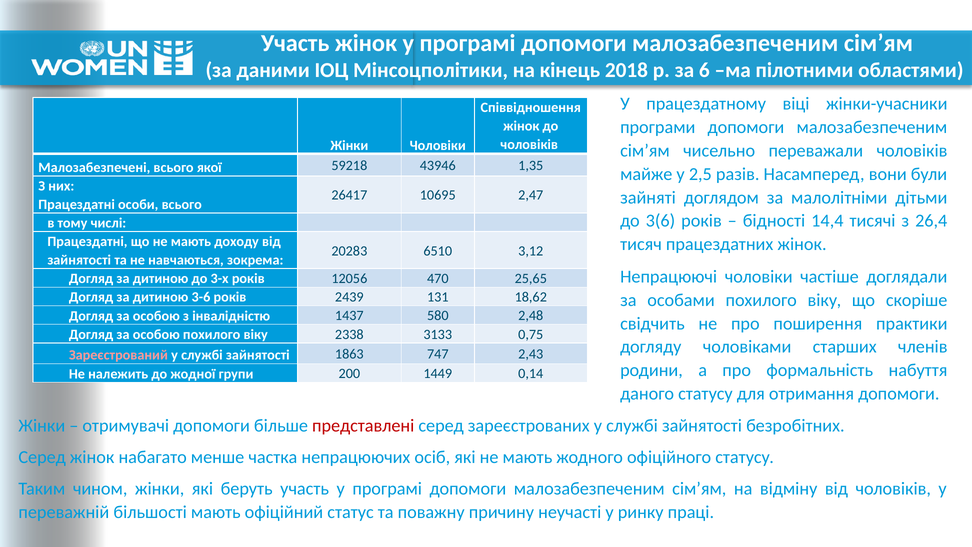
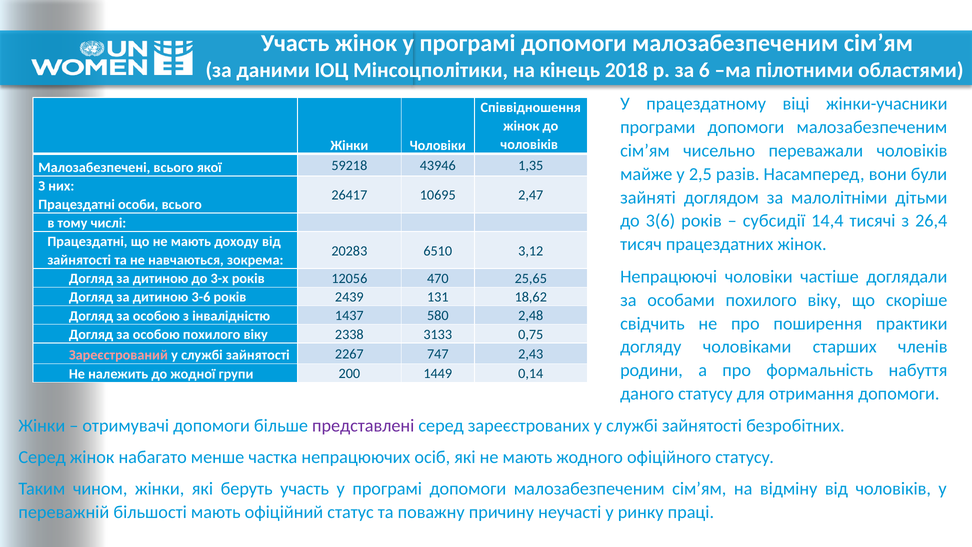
бідності: бідності -> субсидії (774, 221)
1863: 1863 -> 2267 (349, 354)
представлені colour: red -> purple (363, 426)
